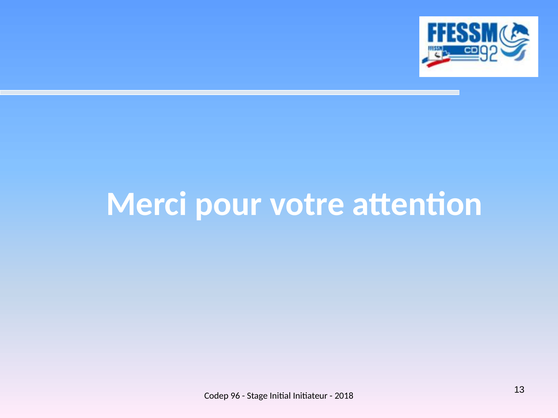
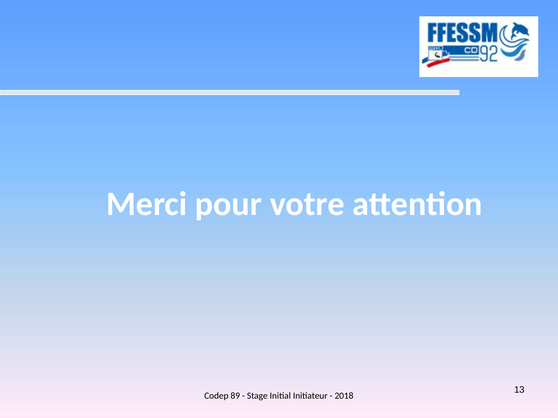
96: 96 -> 89 (235, 396)
